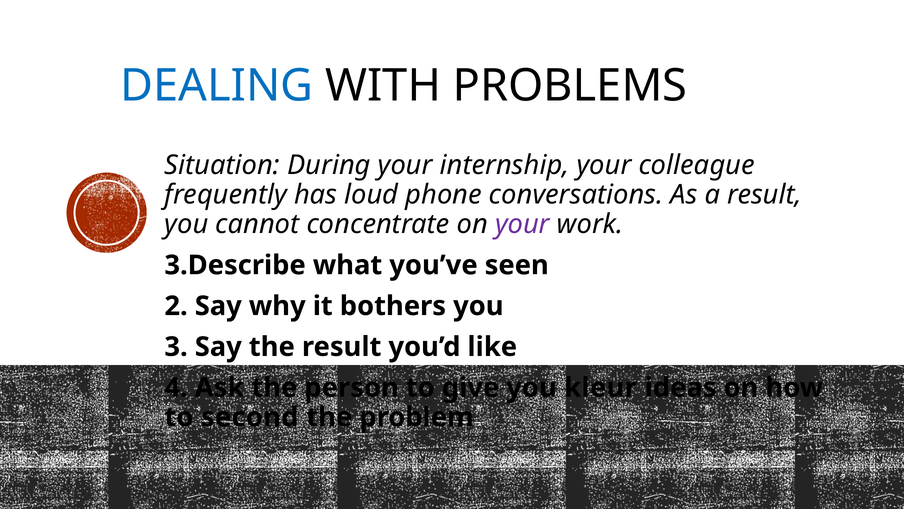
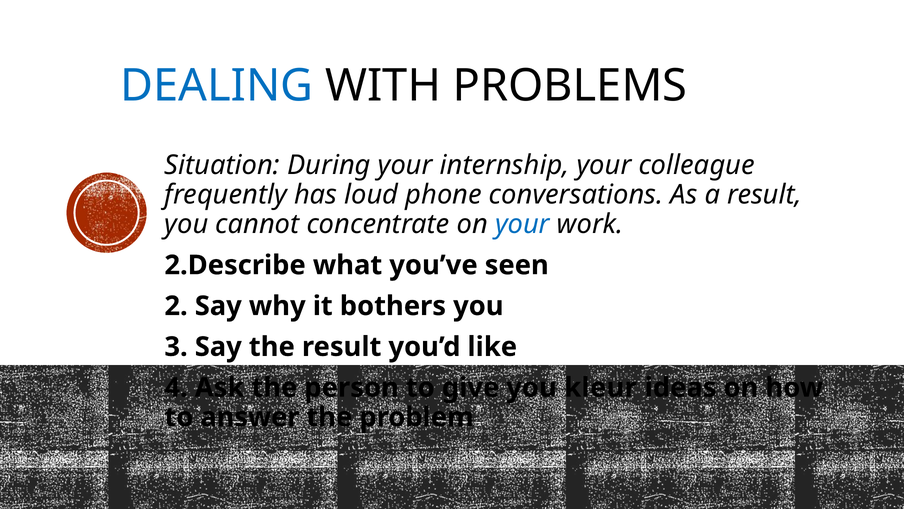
your colour: purple -> blue (522, 224)
3.Describe: 3.Describe -> 2.Describe (235, 265)
second: second -> answer (250, 417)
